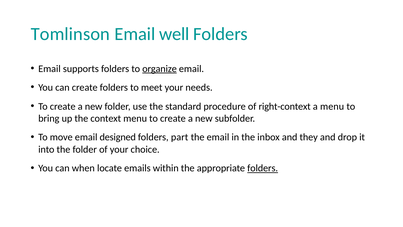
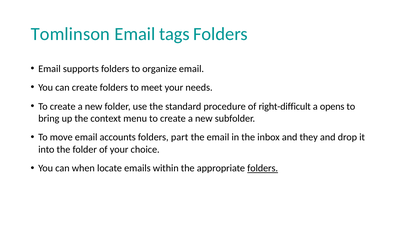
well: well -> tags (174, 34)
organize underline: present -> none (160, 69)
right-context: right-context -> right-difficult (285, 106)
a menu: menu -> opens (332, 106)
designed: designed -> accounts (118, 137)
